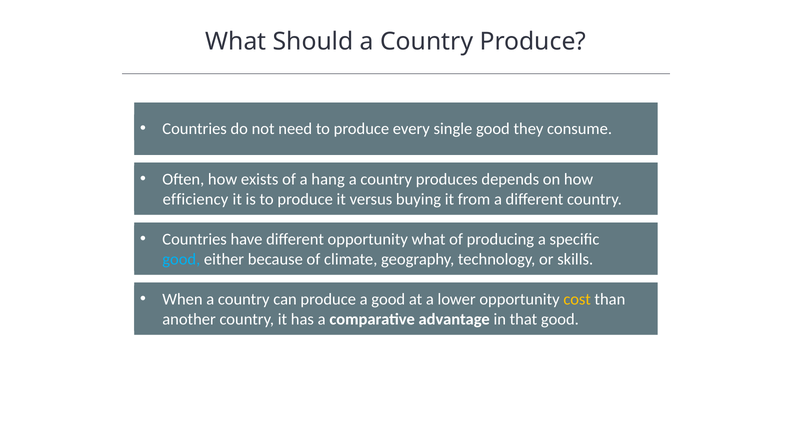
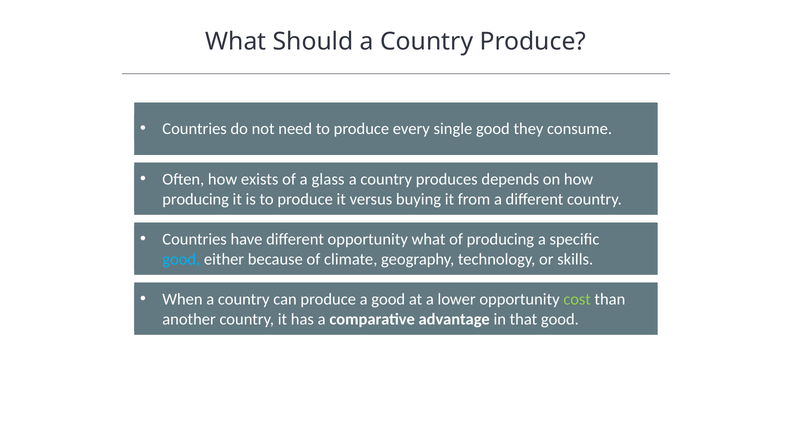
hang: hang -> glass (328, 180)
efficiency: efficiency -> producing (196, 199)
cost colour: yellow -> light green (577, 300)
